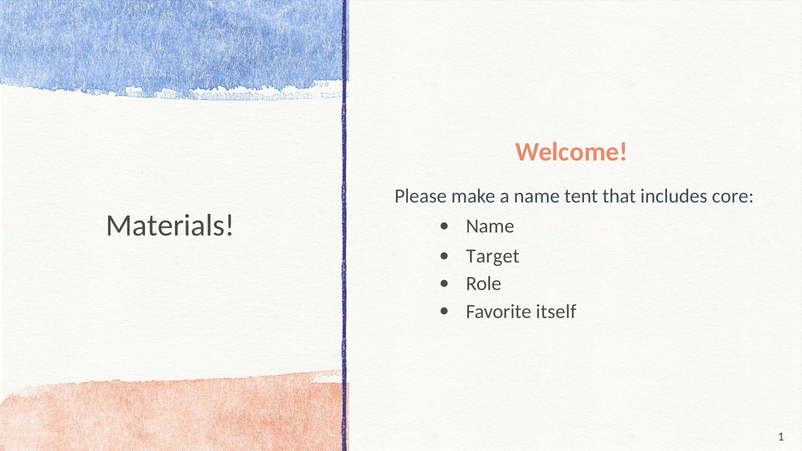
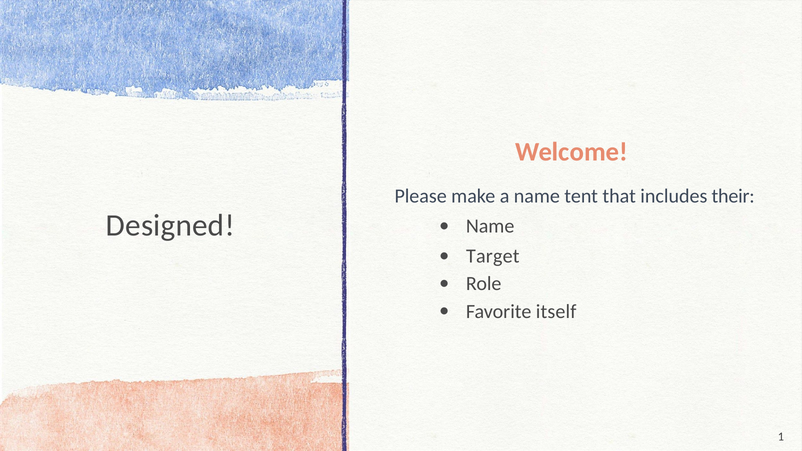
core: core -> their (733, 196)
Materials: Materials -> Designed (170, 226)
